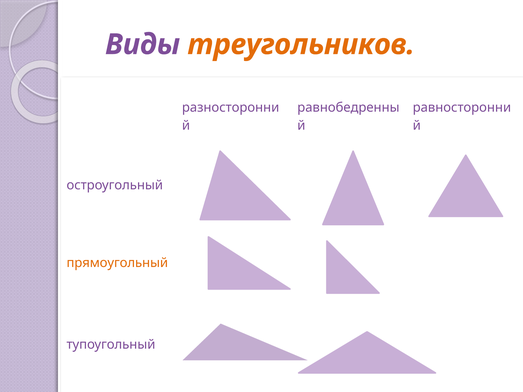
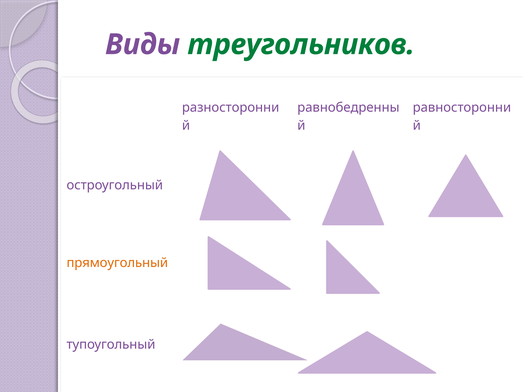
треугольников colour: orange -> green (301, 45)
